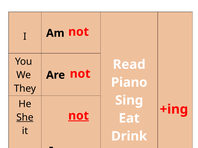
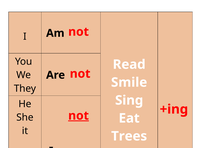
Piano: Piano -> Smile (129, 83)
She underline: present -> none (25, 118)
Drink: Drink -> Trees (129, 137)
